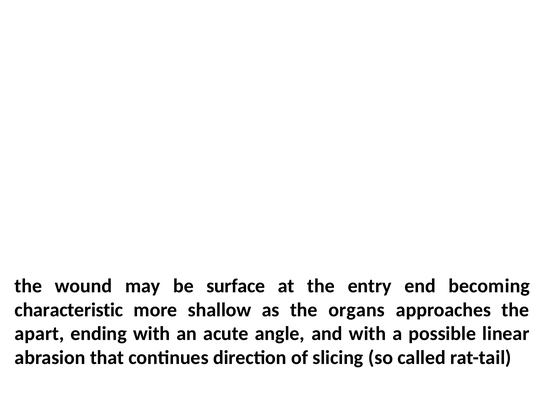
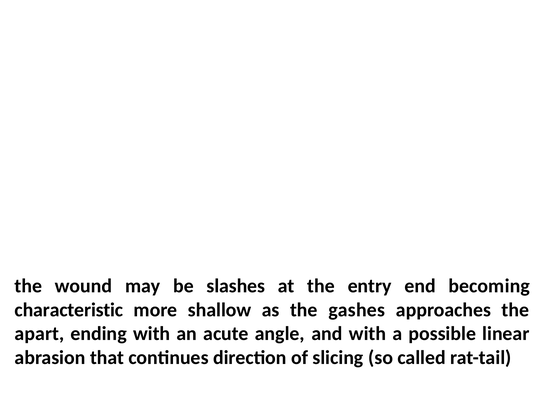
surface: surface -> slashes (236, 286)
organs: organs -> gashes (357, 310)
